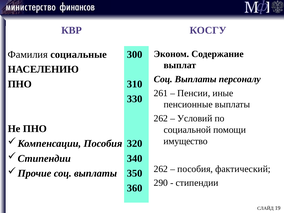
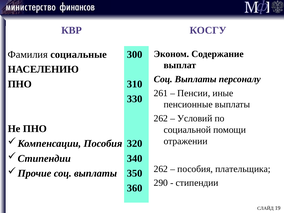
имущество: имущество -> отражении (186, 141)
фактический: фактический -> плательщика (243, 169)
